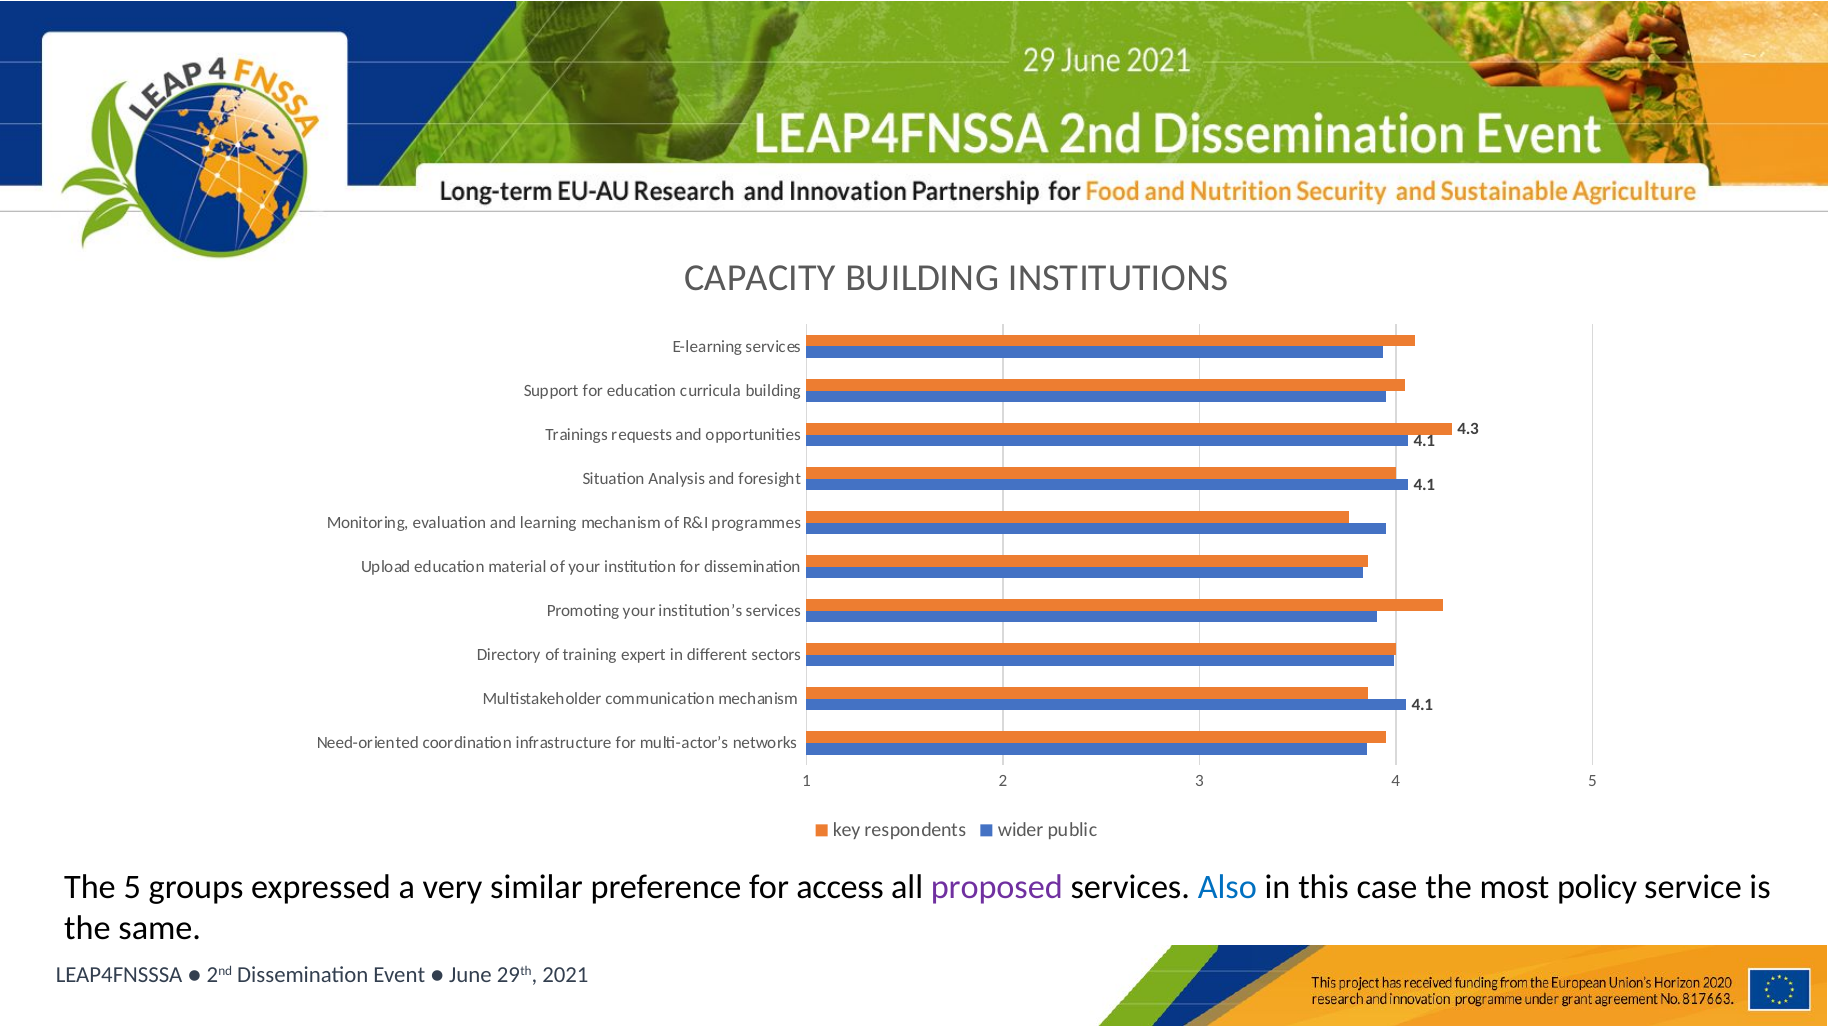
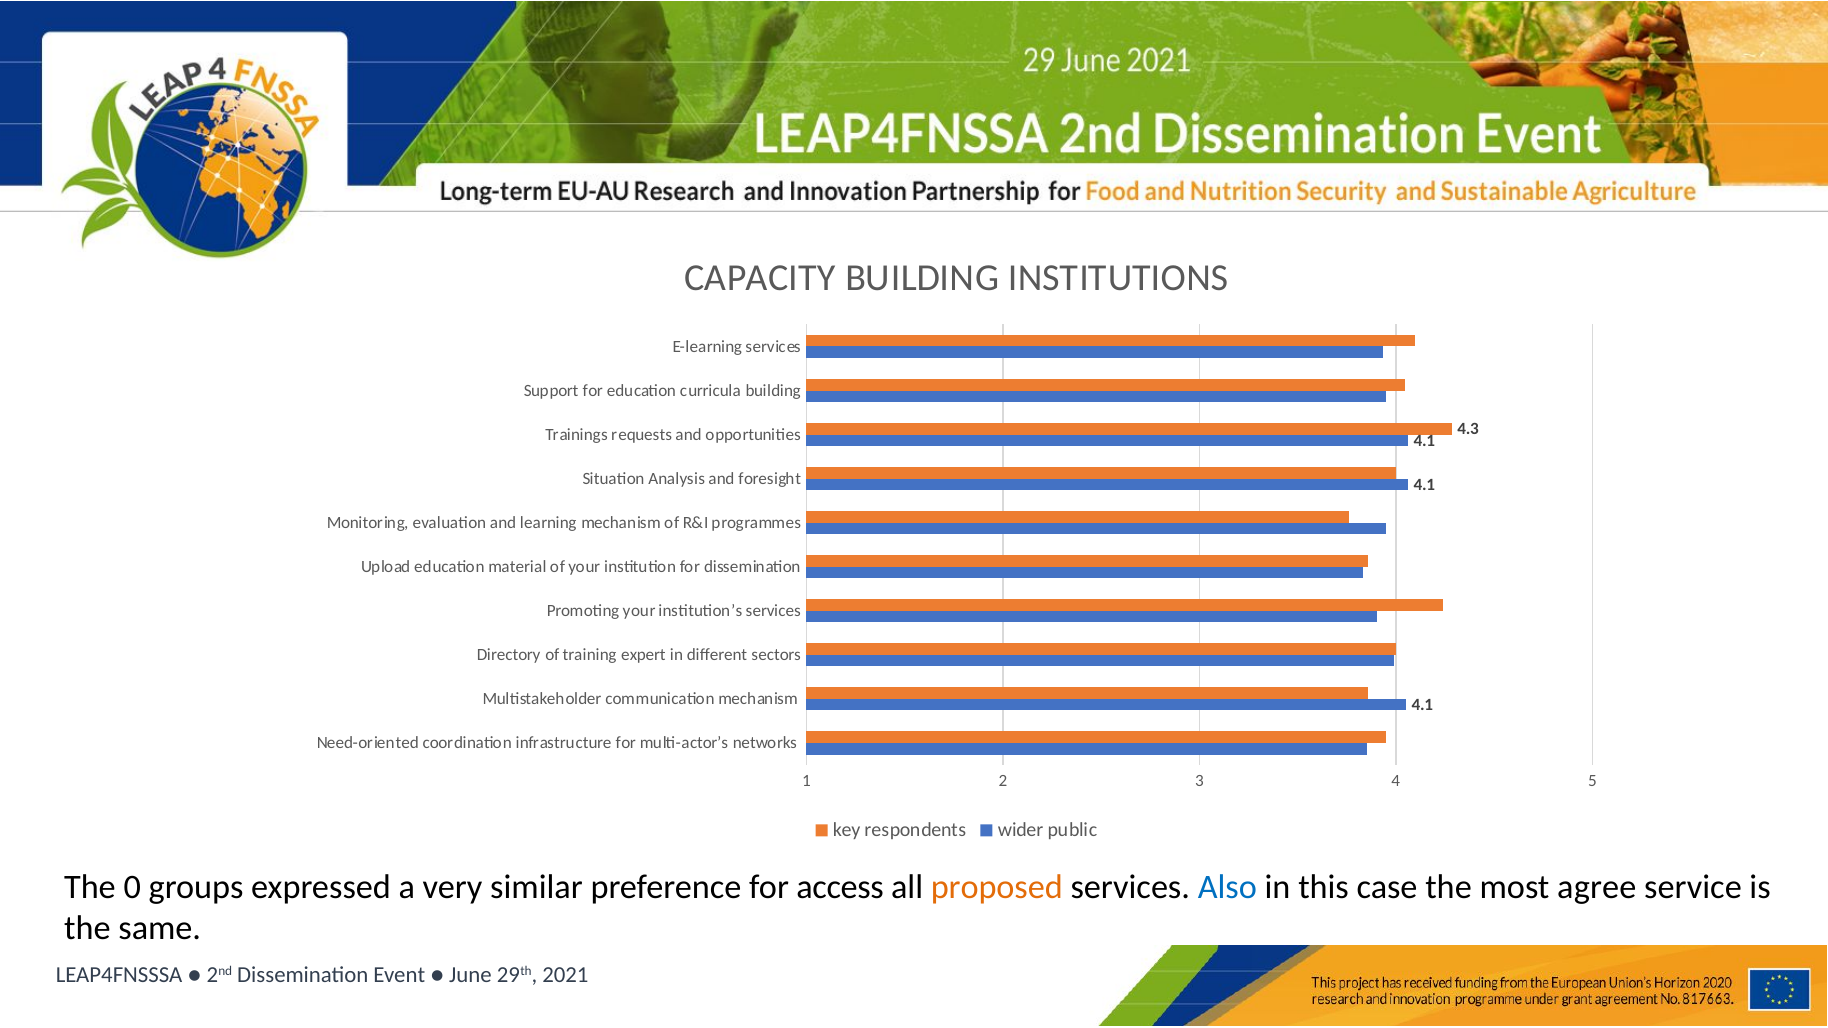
The 5: 5 -> 0 (132, 888)
proposed colour: purple -> orange (997, 888)
policy: policy -> agree (1597, 888)
